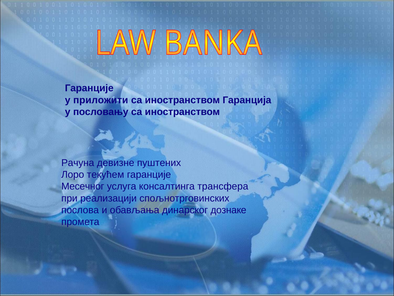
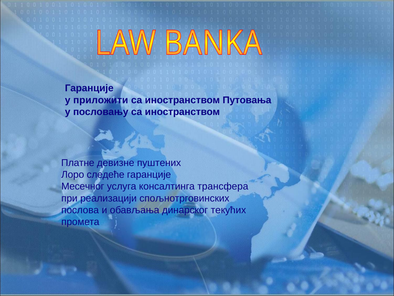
Гаранција: Гаранција -> Путовања (247, 100)
Рачуна: Рачуна -> Платне (78, 162)
текућем: текућем -> следеће (106, 174)
дознаке: дознаке -> текућих (228, 210)
